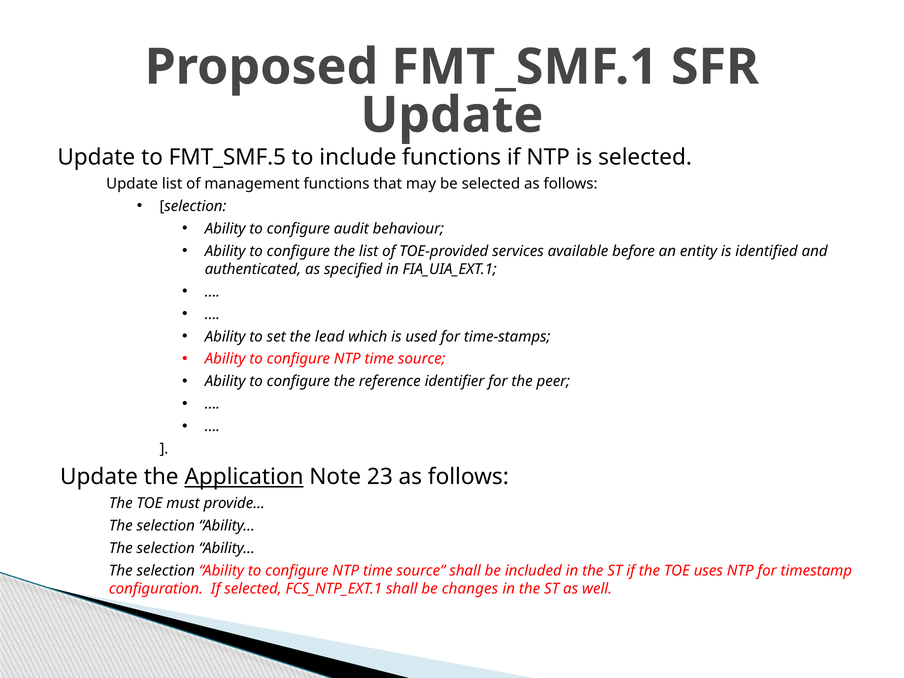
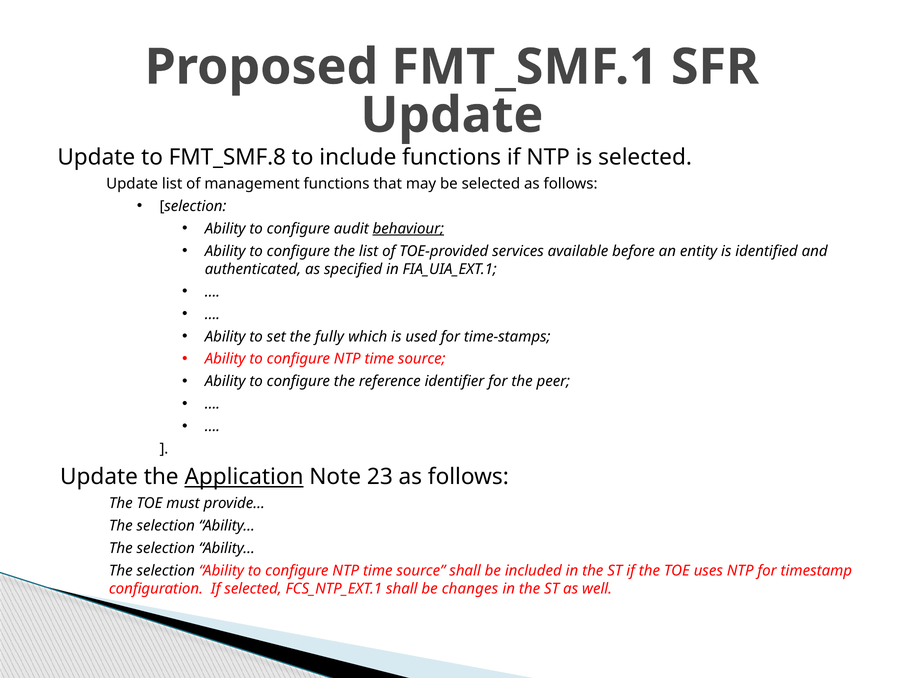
FMT_SMF.5: FMT_SMF.5 -> FMT_SMF.8 (227, 157)
behaviour underline: none -> present (408, 229)
lead: lead -> fully (330, 337)
